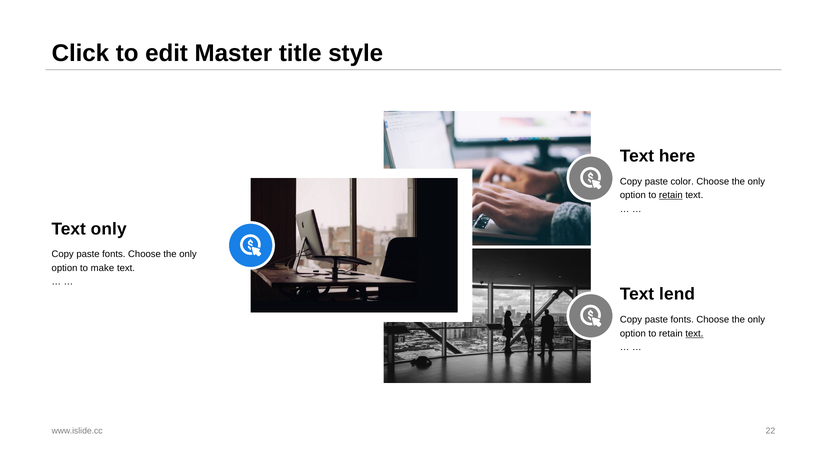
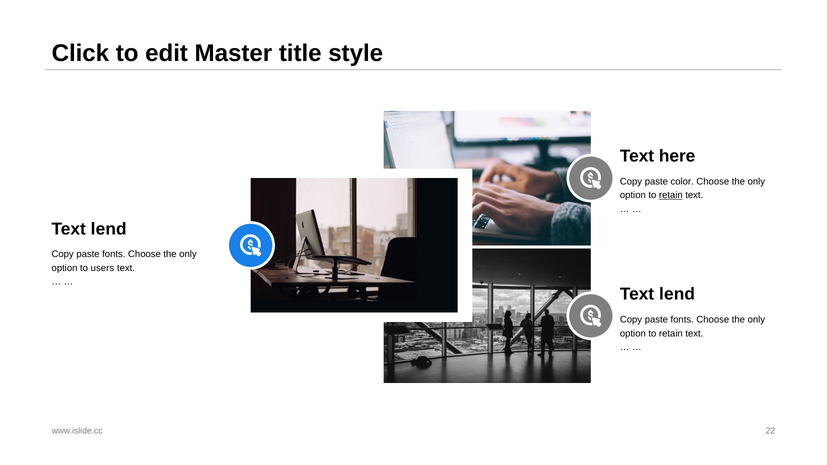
only: only -> lend (109, 229)
make: make -> users (102, 268)
text underline: present -> none (694, 334)
